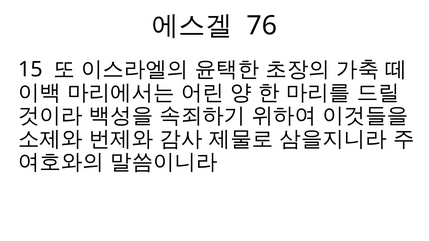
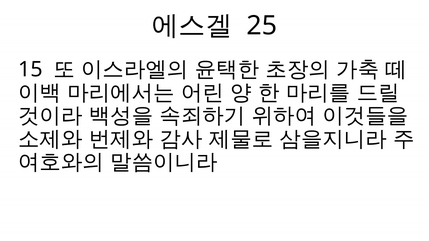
76: 76 -> 25 (262, 26)
